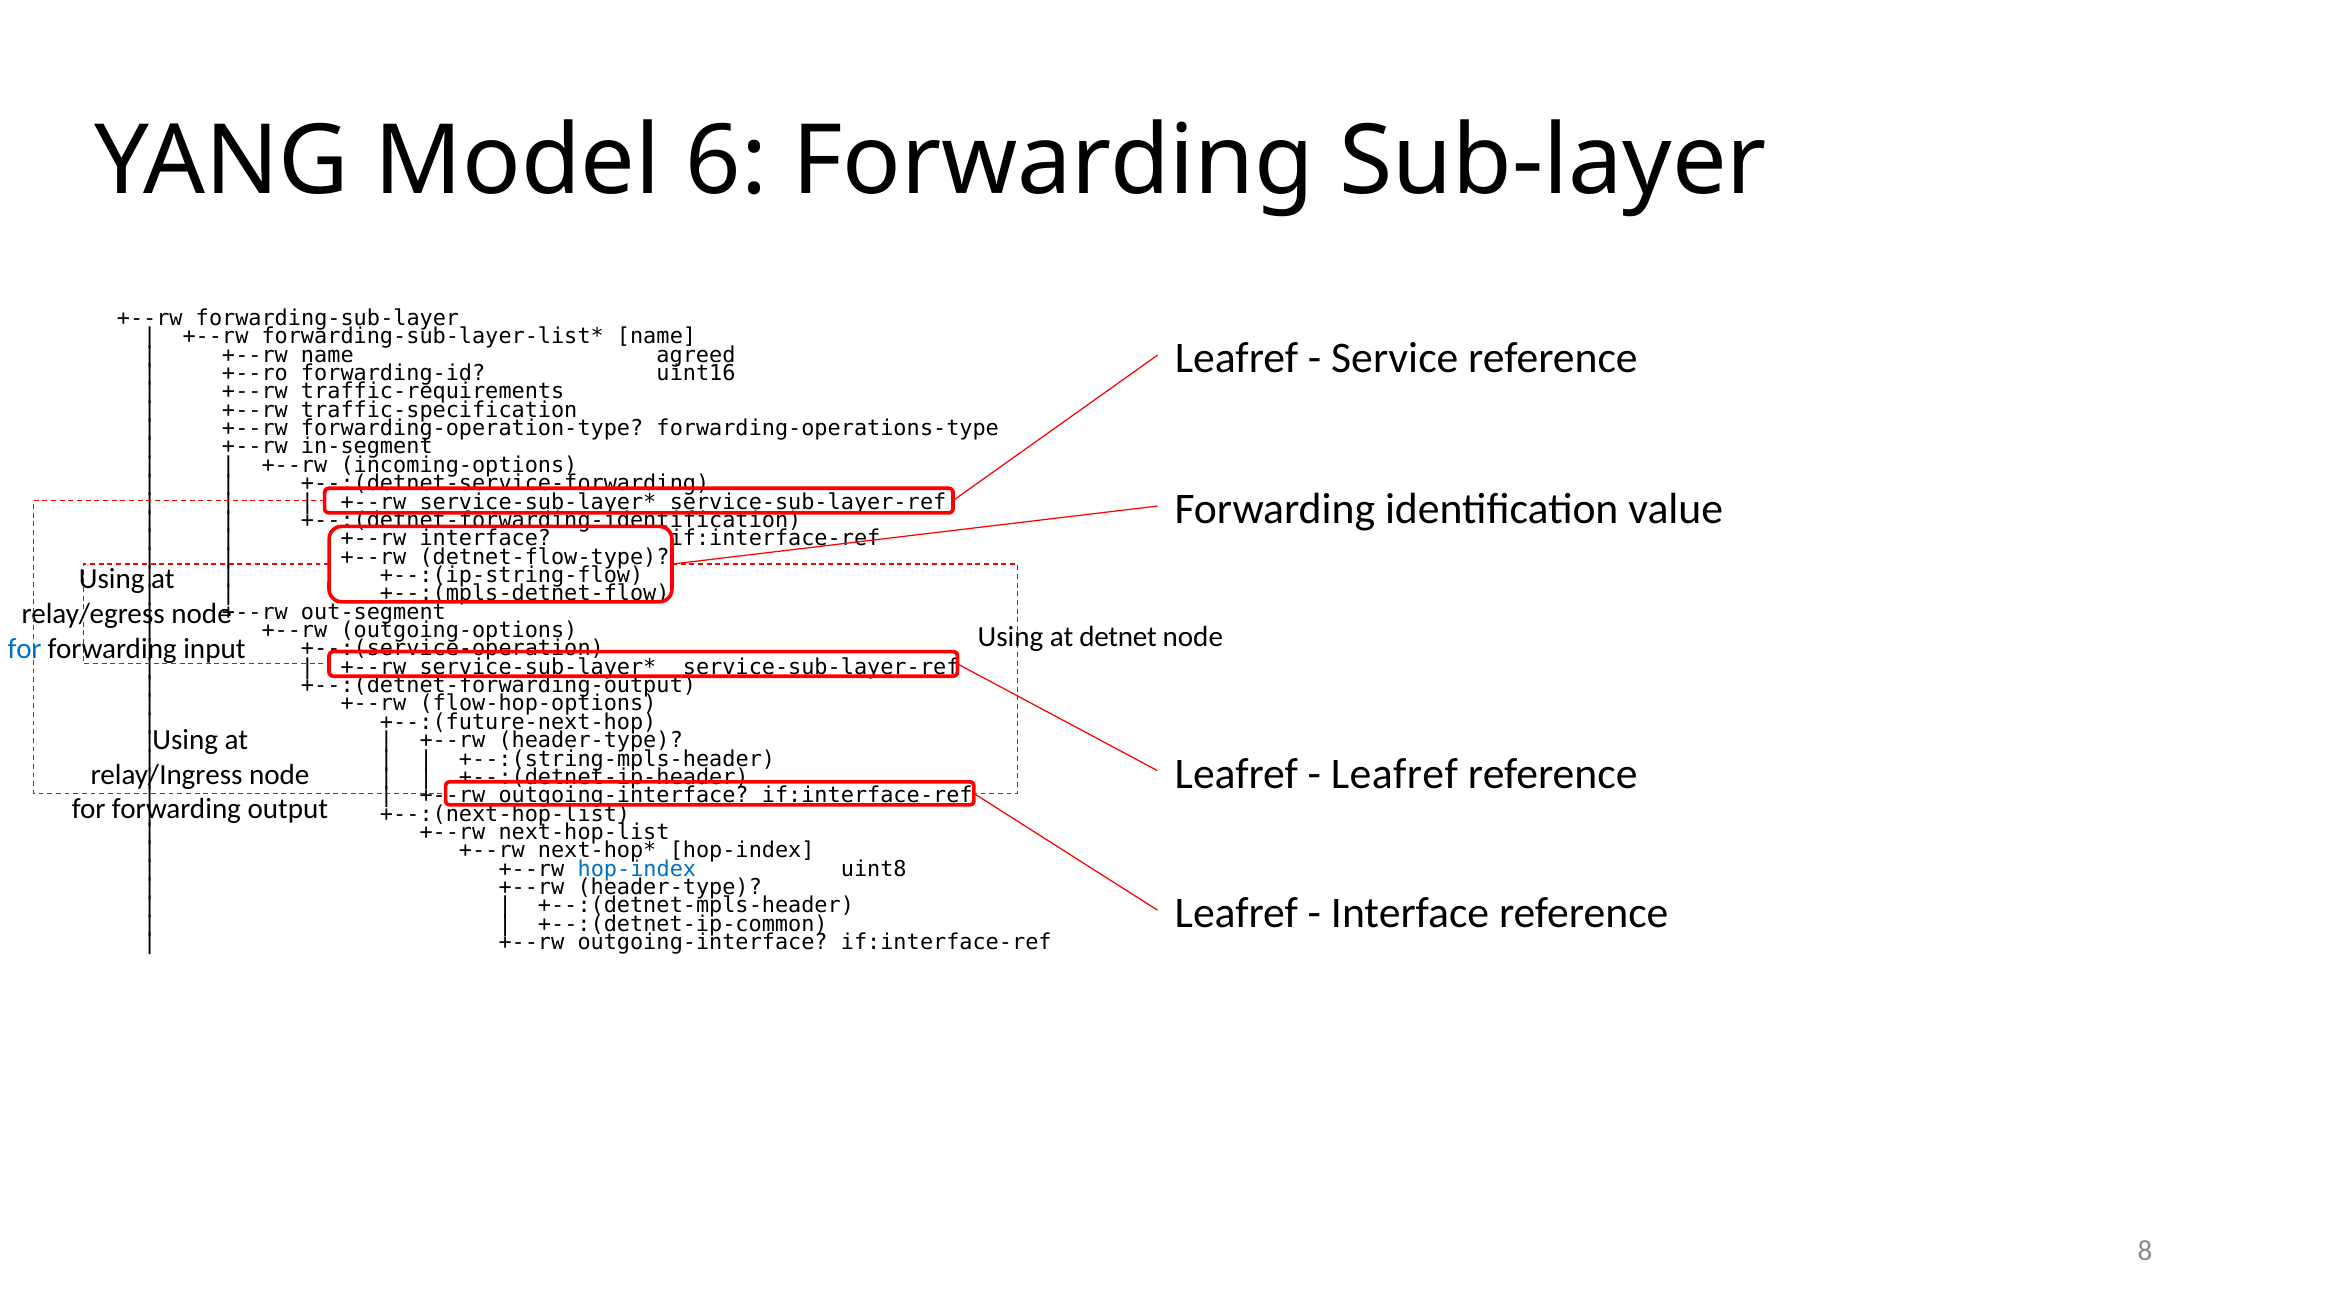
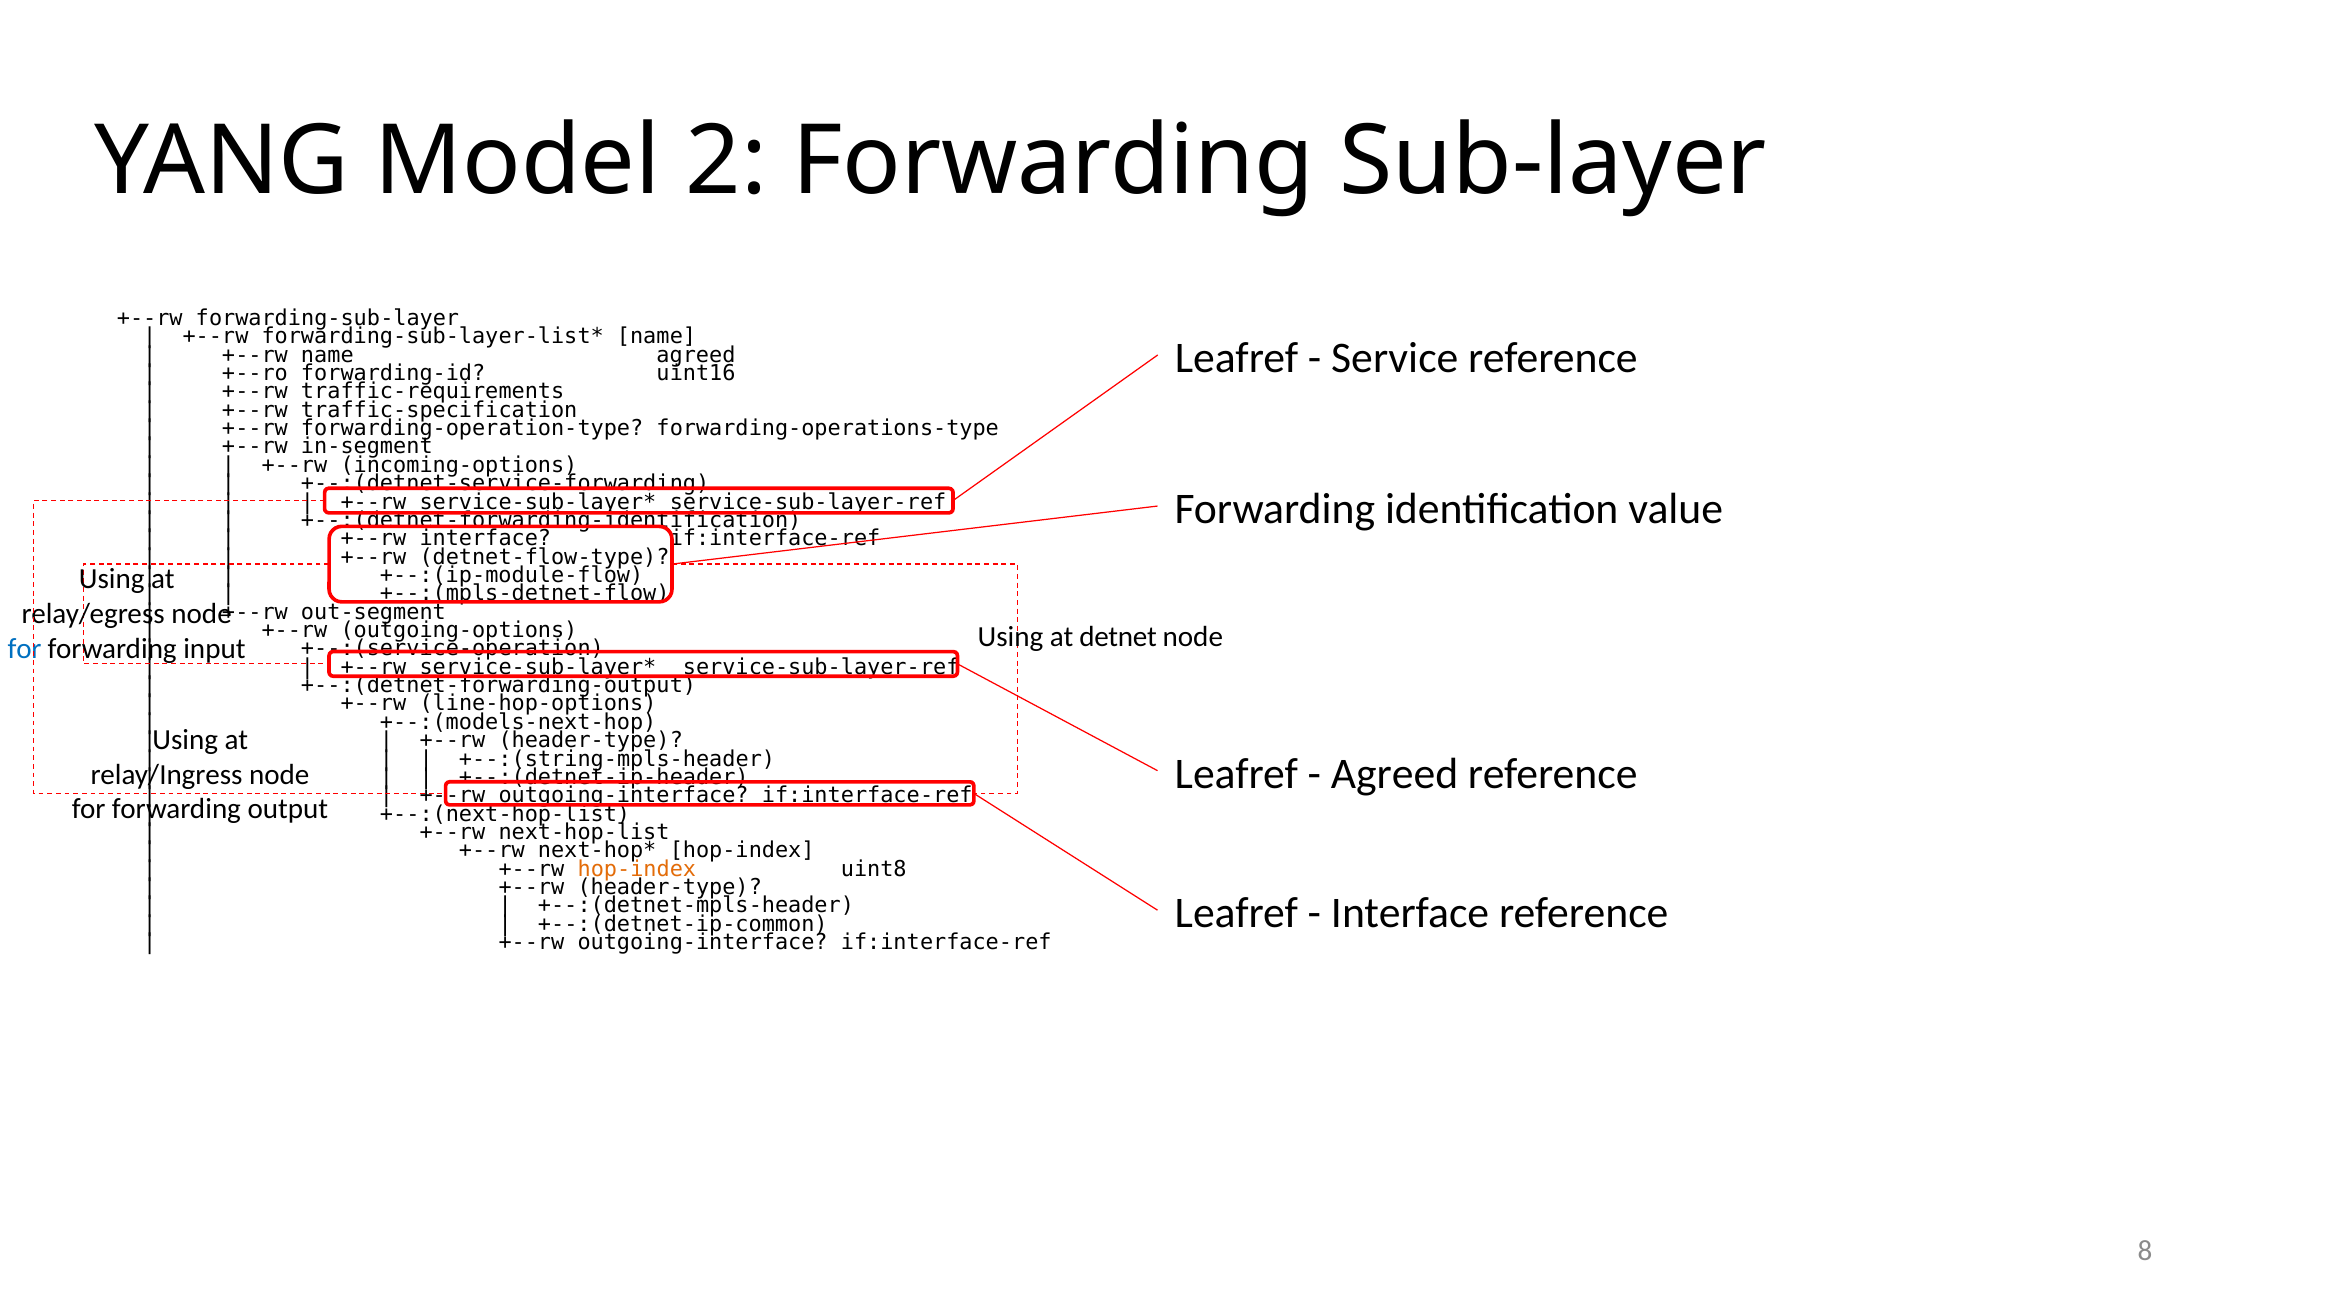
6: 6 -> 2 (726, 161)
+--:(ip-string-flow: +--:(ip-string-flow -> +--:(ip-module-flow (512, 576)
flow-hop-options: flow-hop-options -> line-hop-options (538, 704)
+--:(future-next-hop: +--:(future-next-hop -> +--:(models-next-hop (518, 722)
Leafref: Leafref -> Agreed (1395, 774)
hop-index colour: blue -> orange (637, 869)
